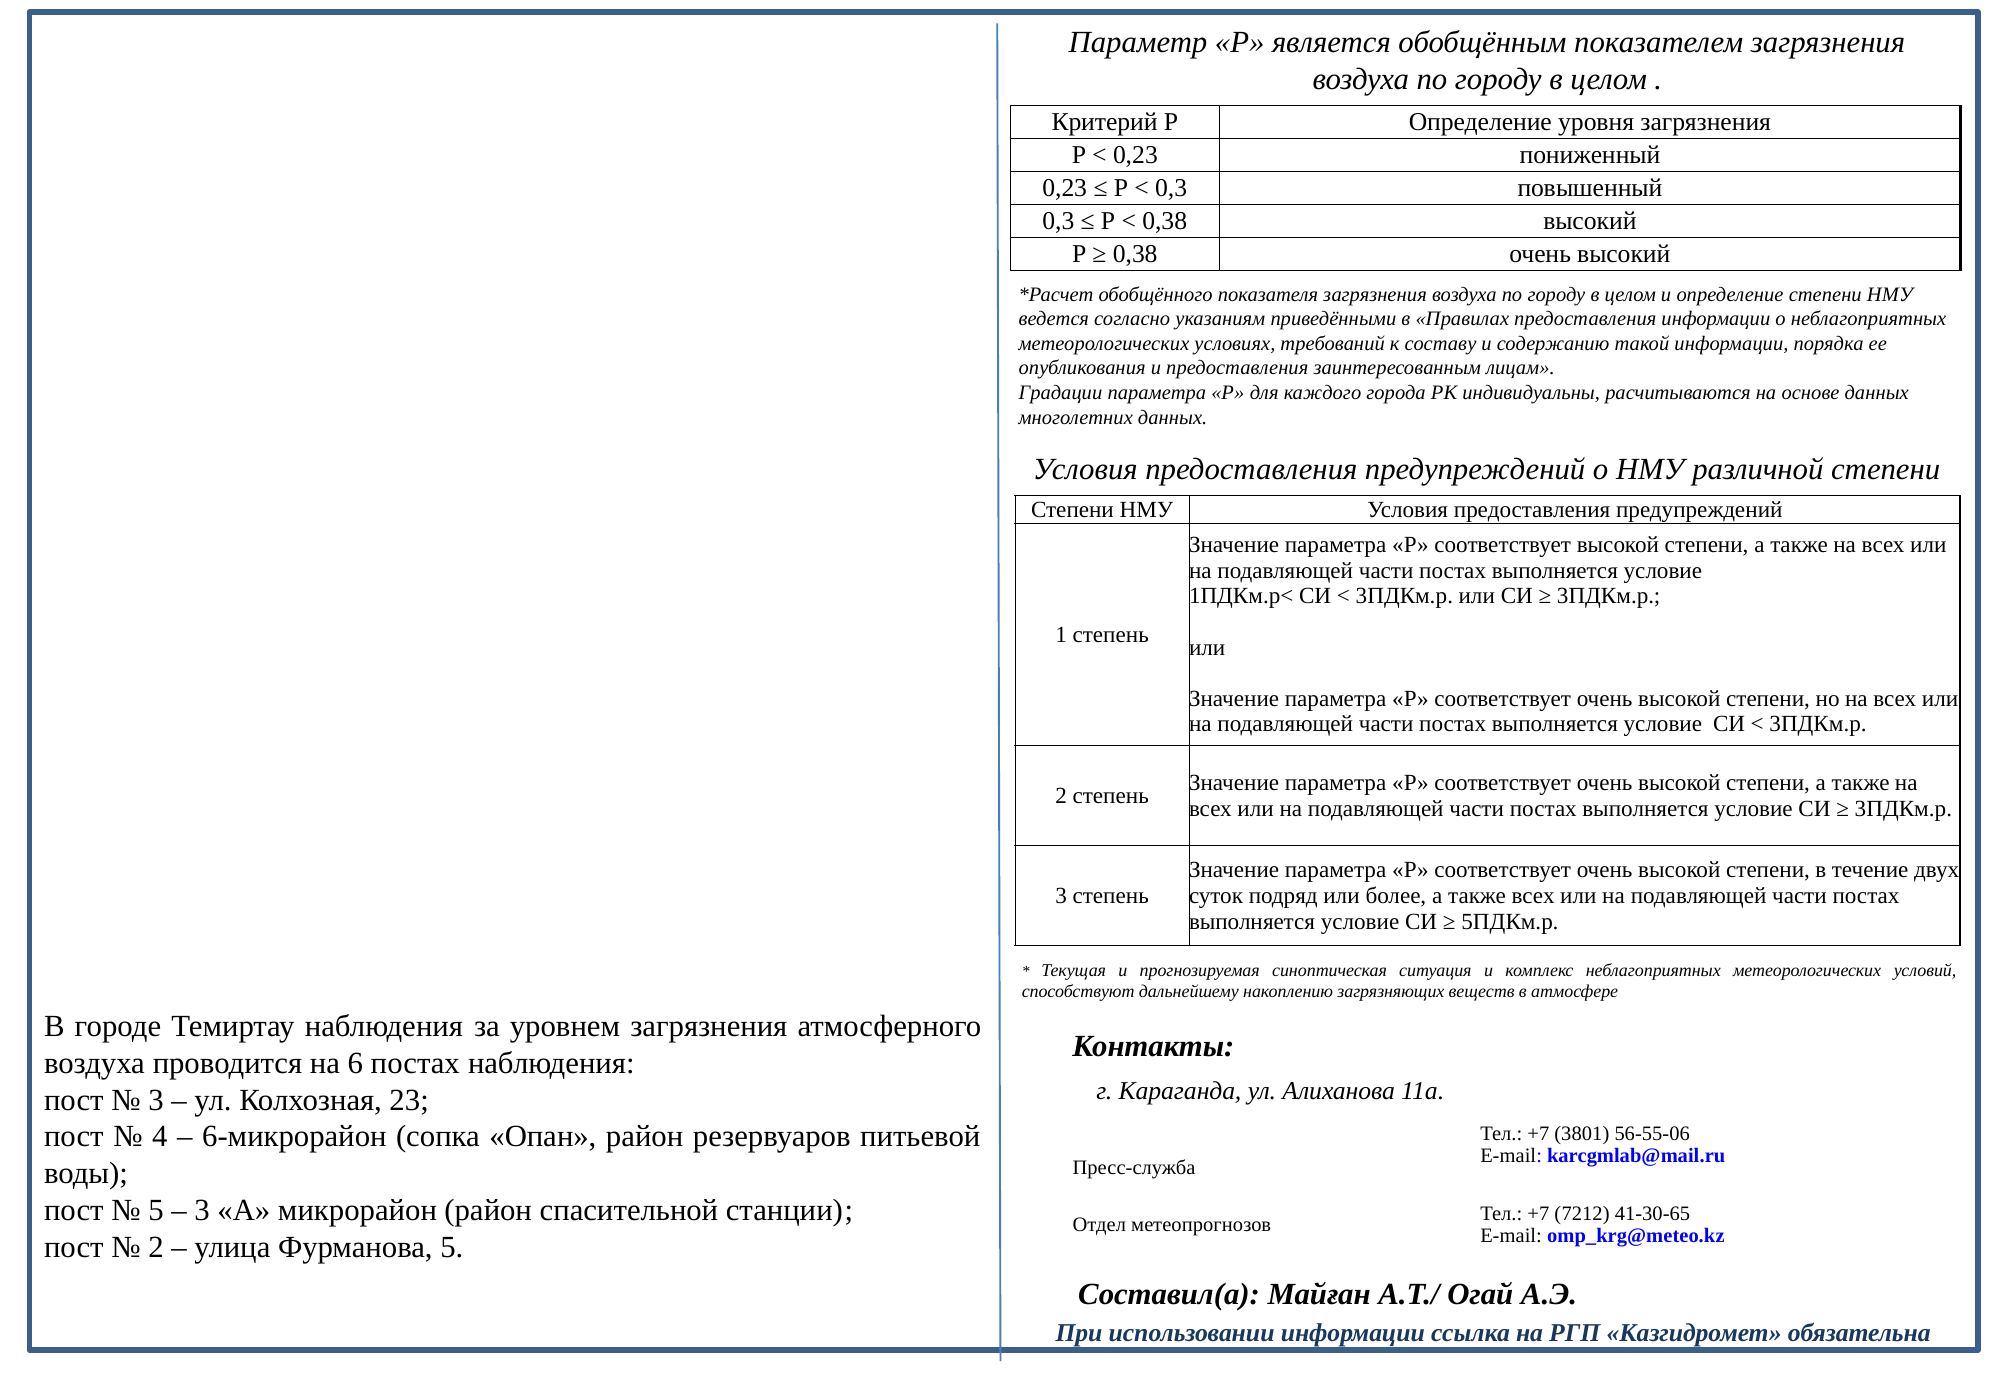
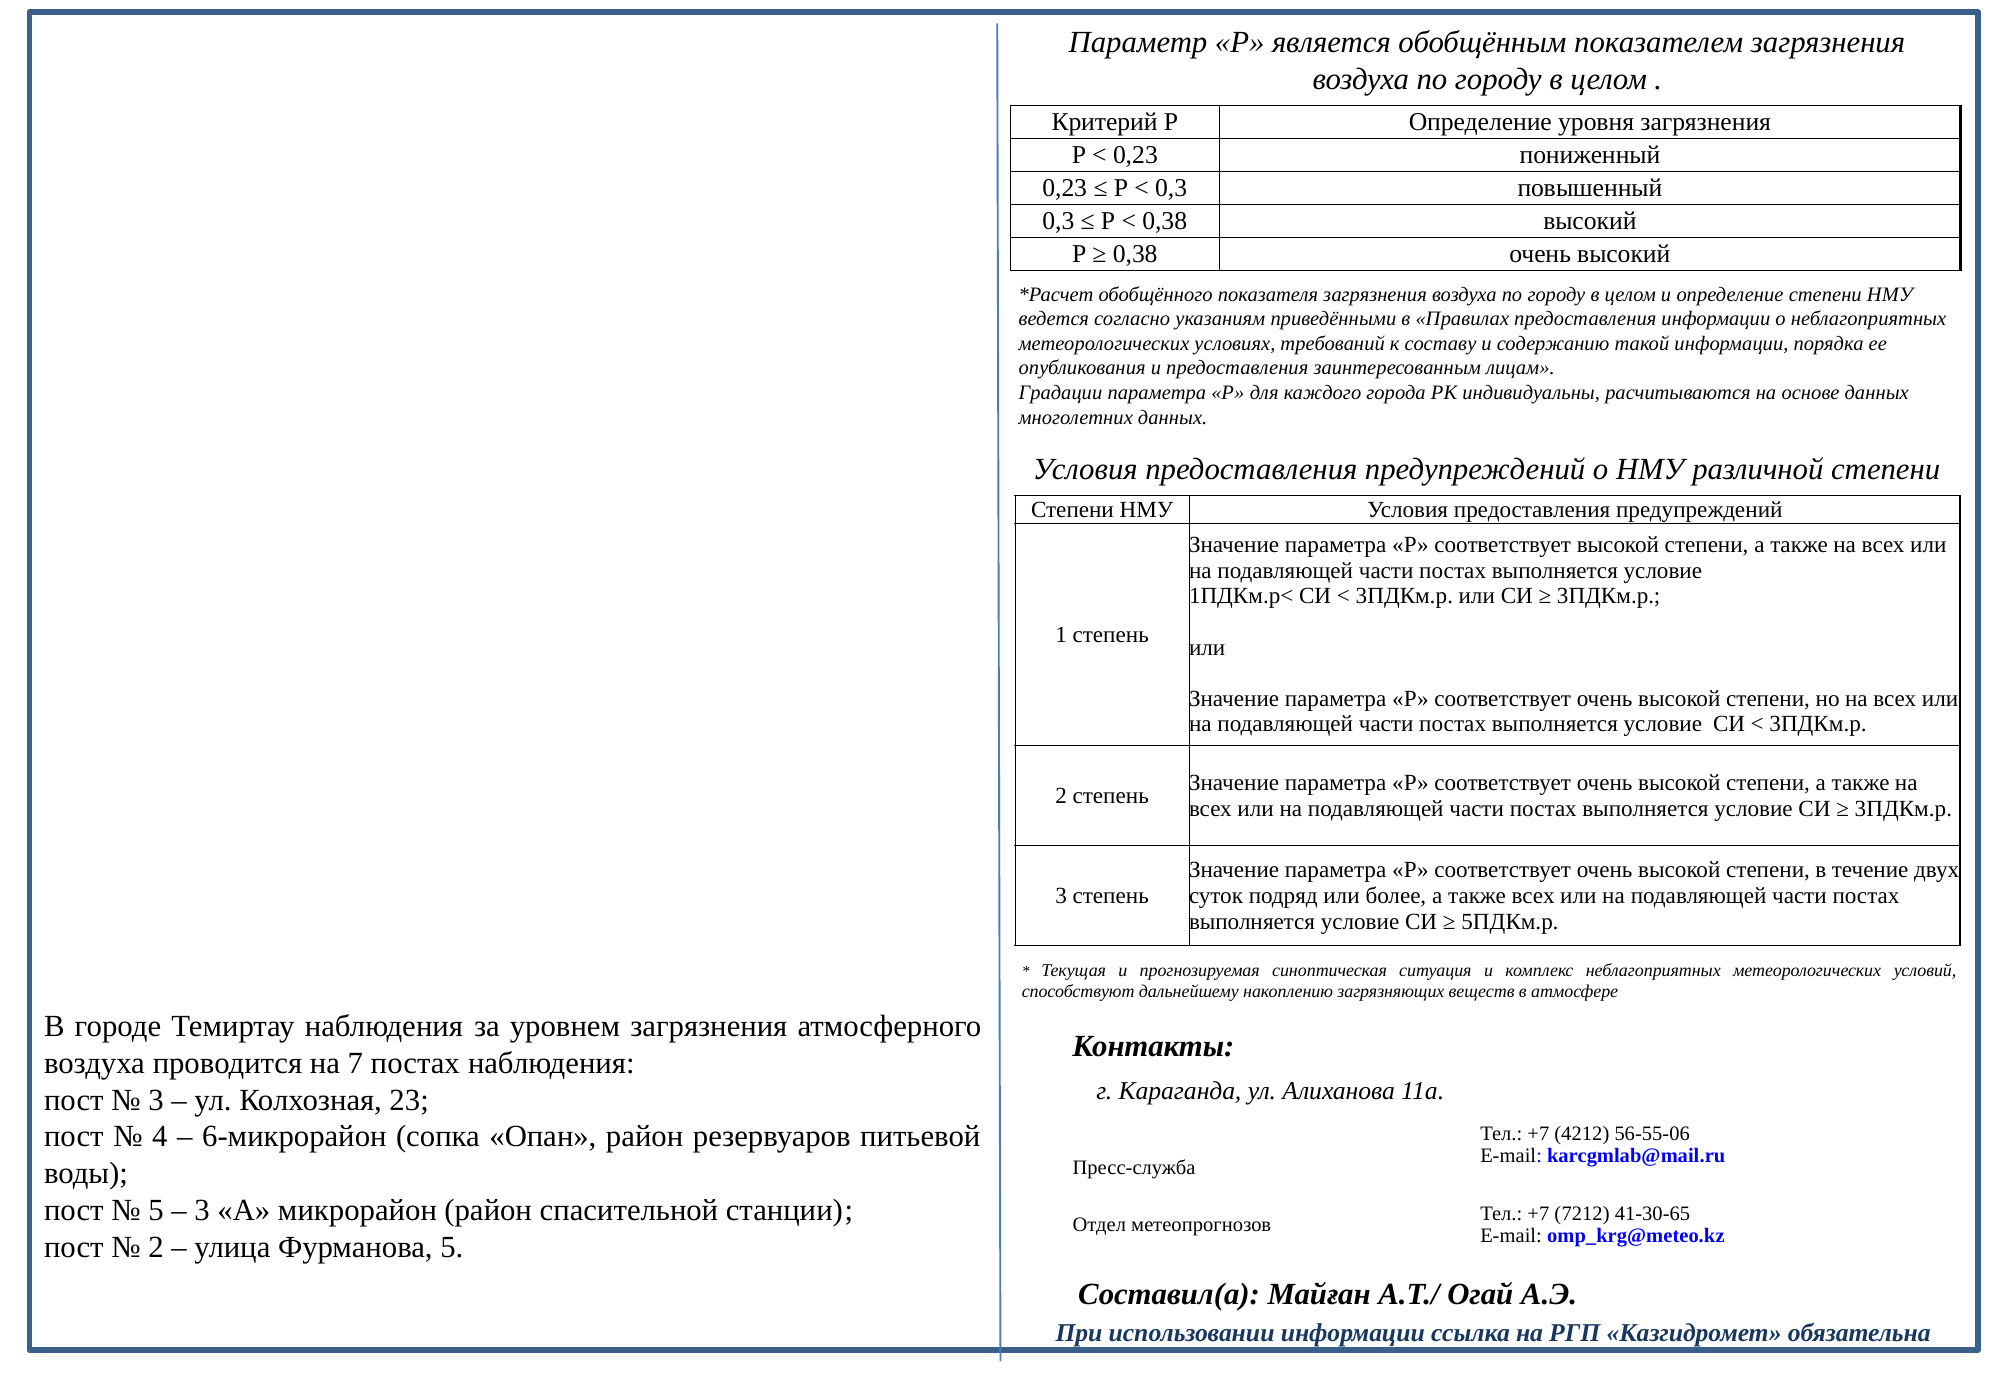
6: 6 -> 7 (355, 1063)
3801: 3801 -> 4212 (1582, 1134)
